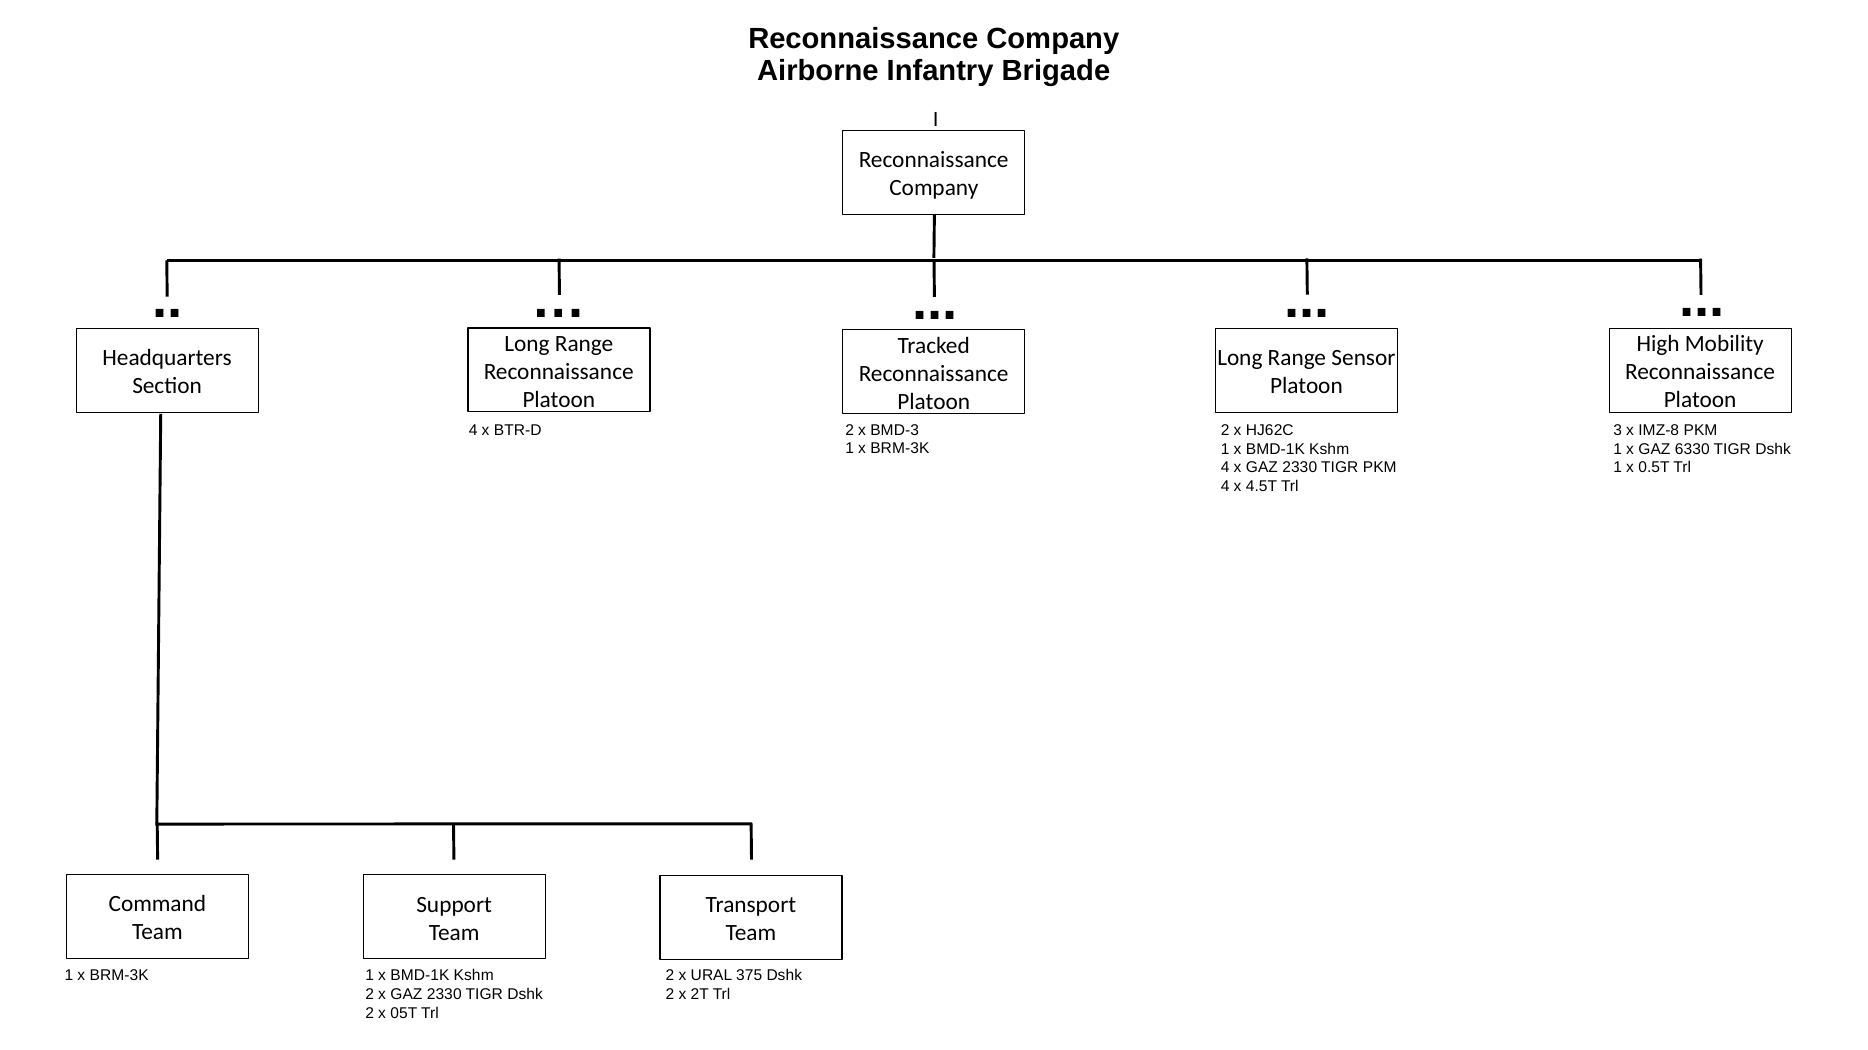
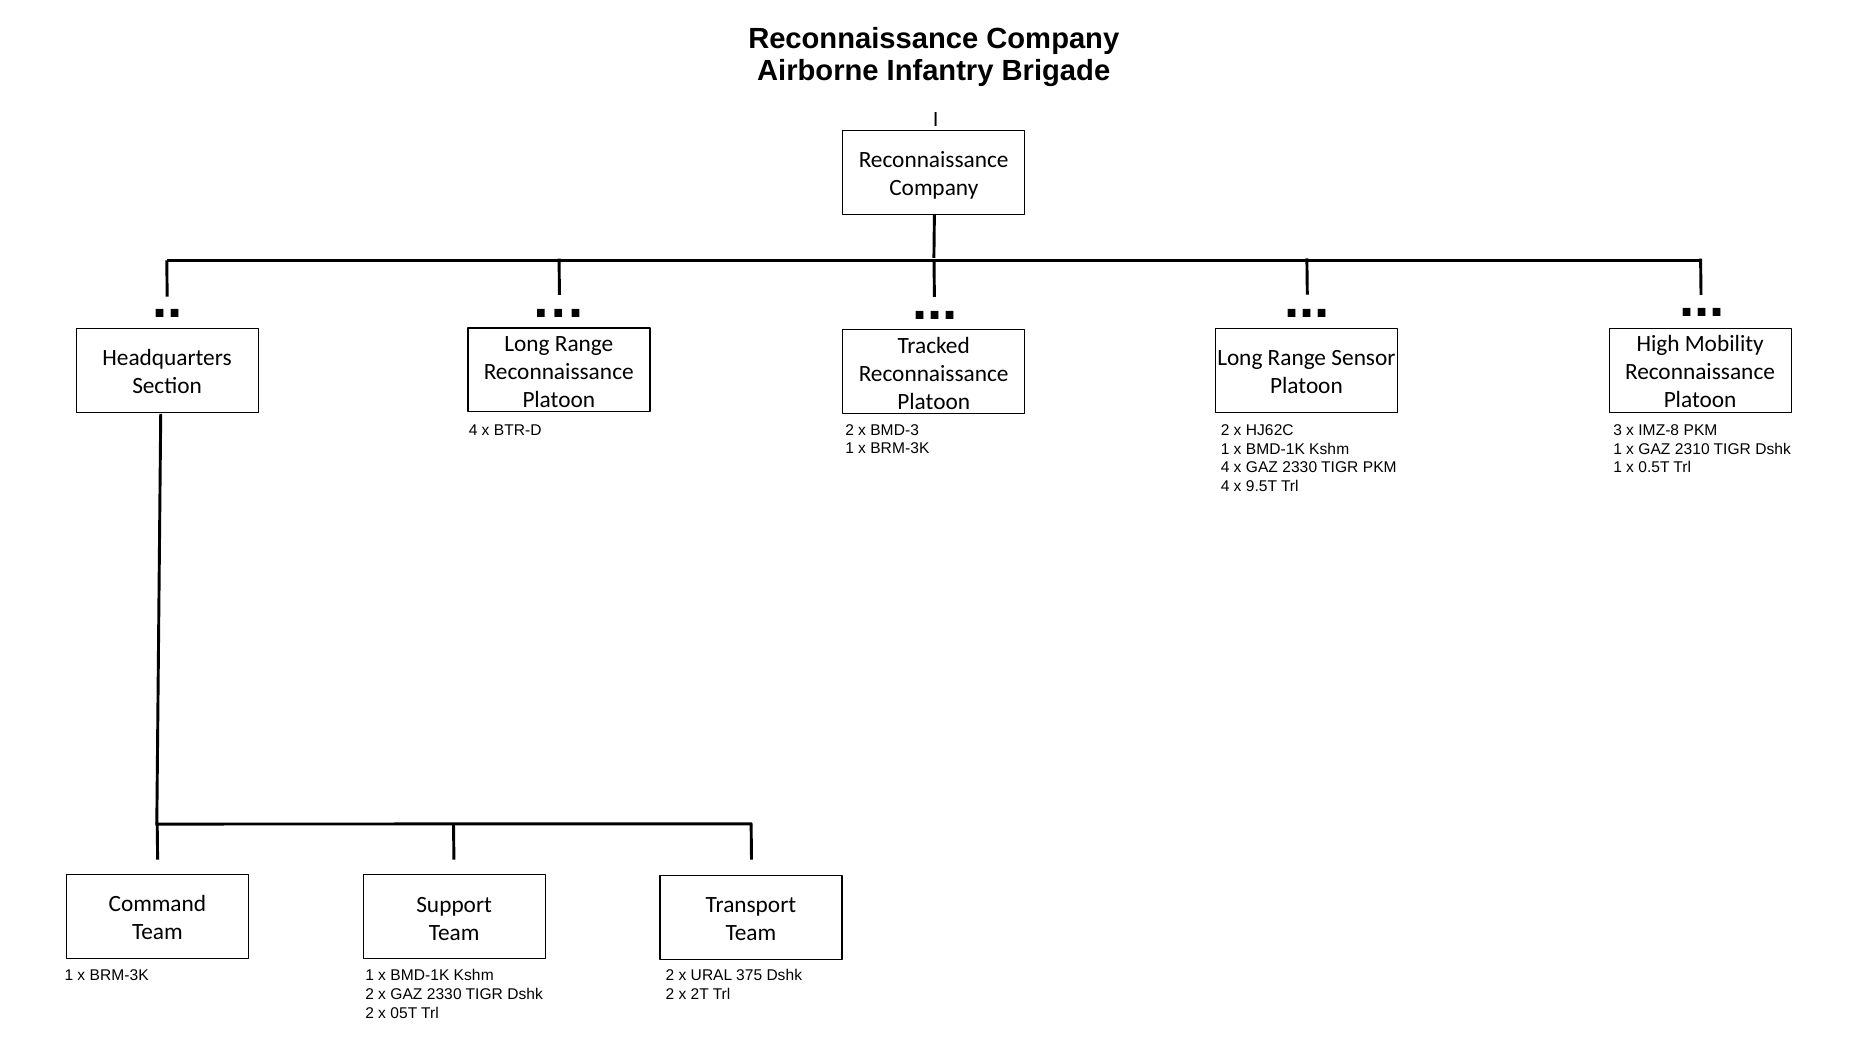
6330: 6330 -> 2310 (1692, 450)
4.5T: 4.5T -> 9.5T (1261, 487)
